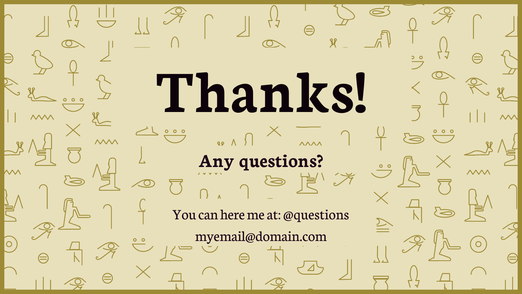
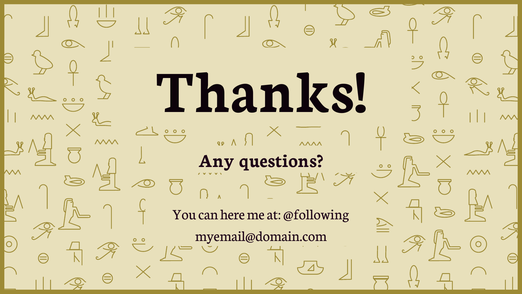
@questions: @questions -> @following (316, 214)
